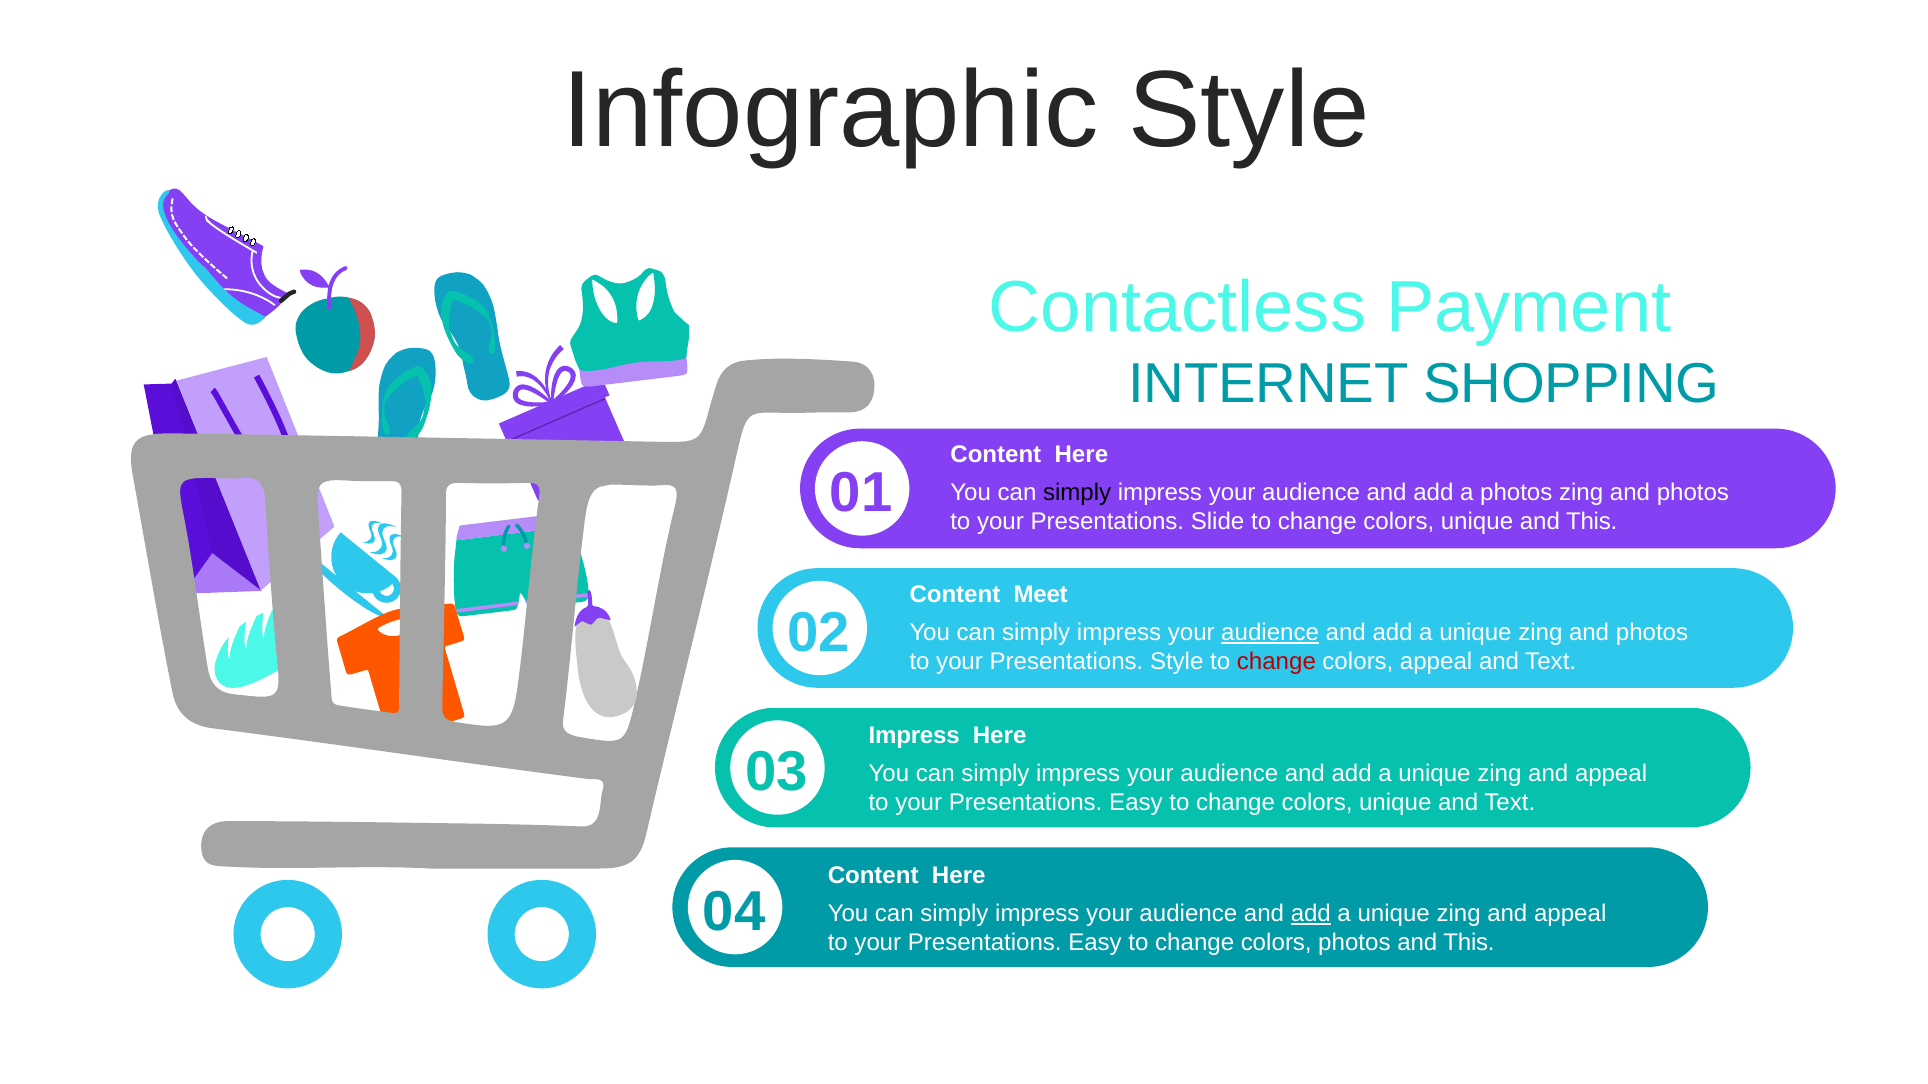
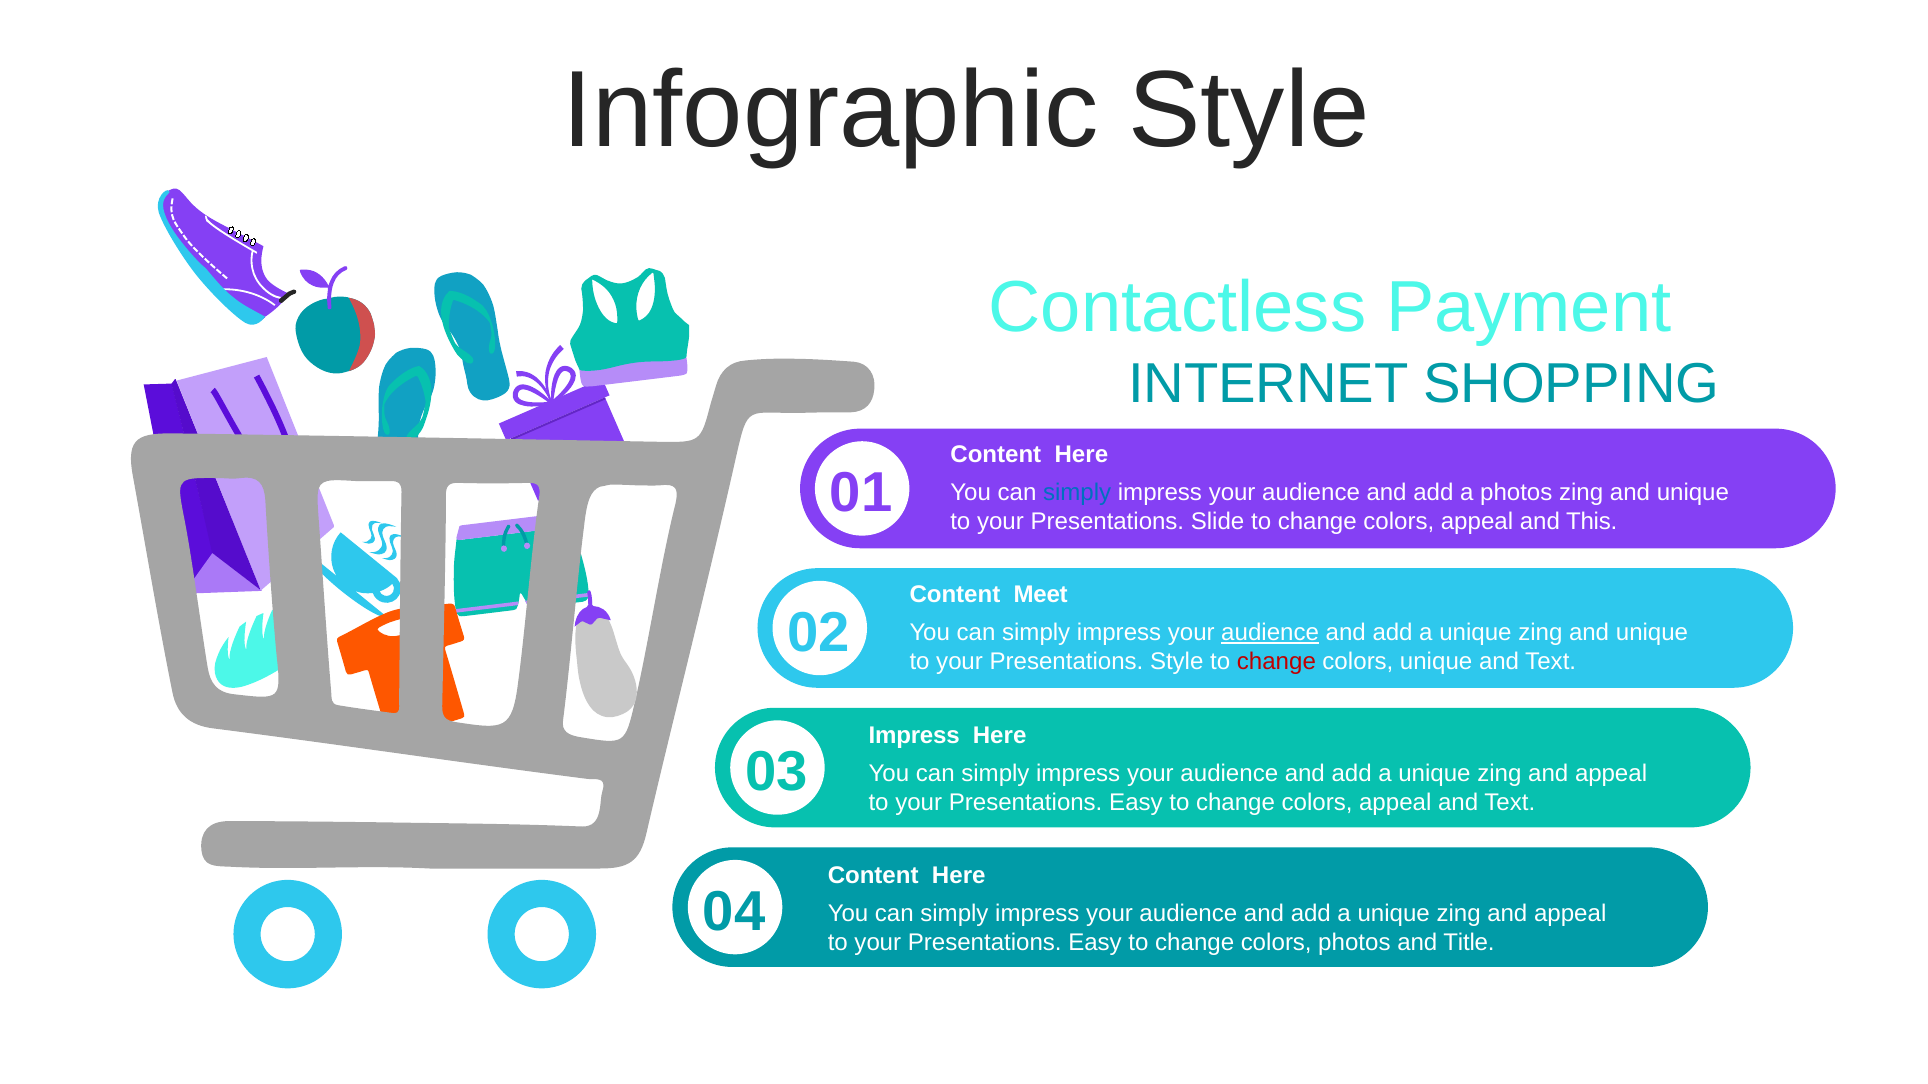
simply colour: black -> blue (1077, 493)
photos: photos -> unique (1693, 493)
unique: unique -> appeal (1477, 521)
unique zing and photos: photos -> unique (1652, 633)
colors appeal: appeal -> unique (1436, 662)
unique: unique -> appeal (1395, 802)
add underline: present -> none (1311, 914)
photos and This: This -> Title (1469, 943)
